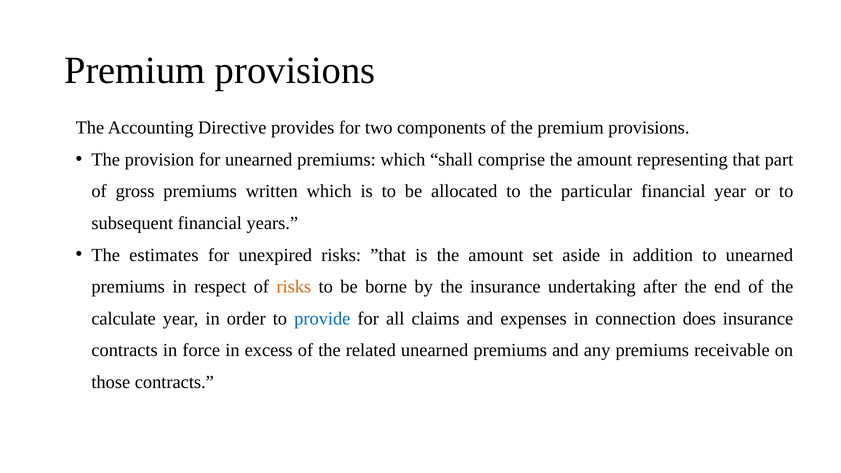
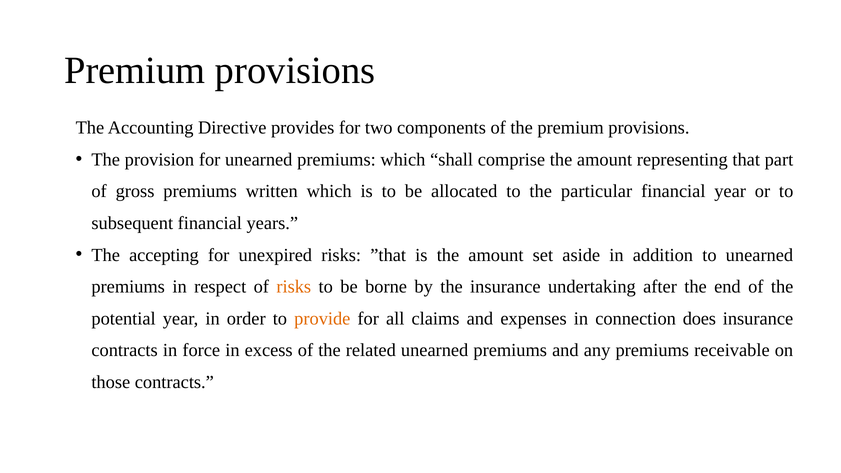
estimates: estimates -> accepting (164, 255)
calculate: calculate -> potential (124, 319)
provide colour: blue -> orange (322, 319)
